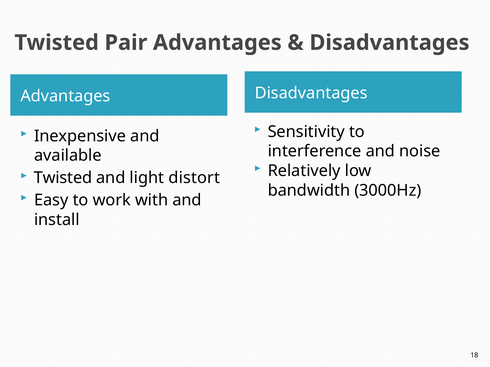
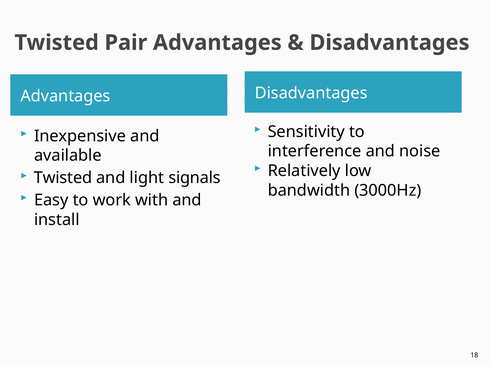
distort: distort -> signals (195, 178)
